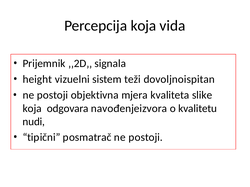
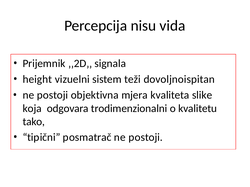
Percepcija koja: koja -> nisu (143, 26)
navođenjeizvora: navođenjeizvora -> trodimenzionalni (129, 109)
nudi: nudi -> tako (34, 122)
